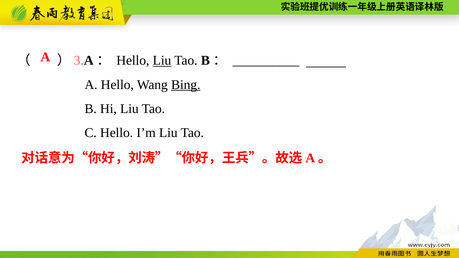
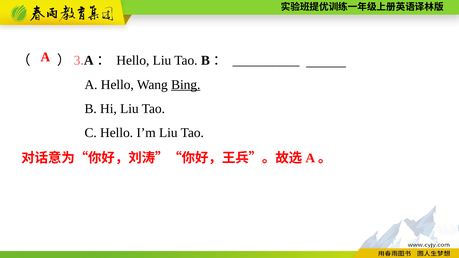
Liu underline: present -> none (162, 61)
